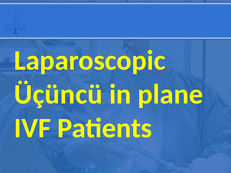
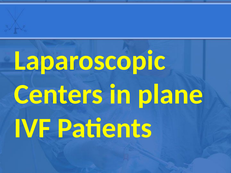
Üçüncü: Üçüncü -> Centers (58, 94)
